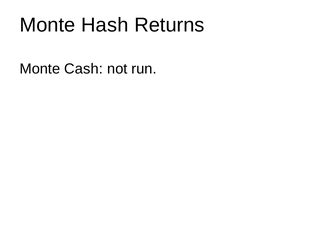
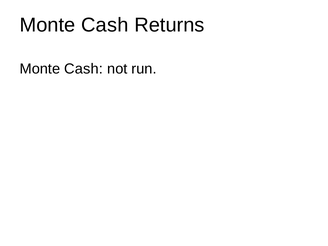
Hash: Hash -> Cash (105, 25)
